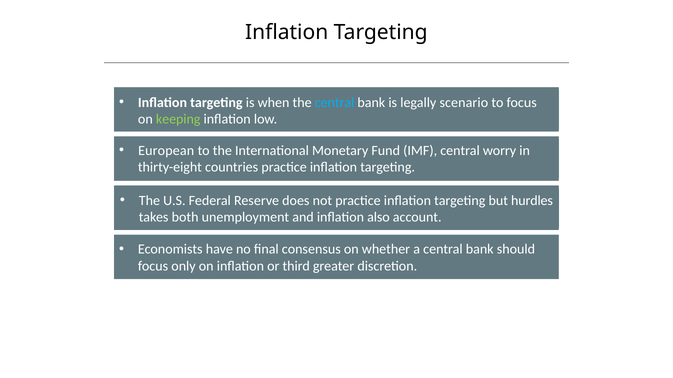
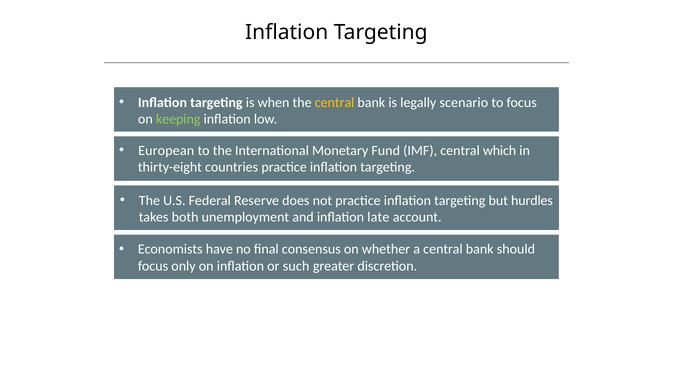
central colour: light blue -> yellow (335, 103)
worry: worry -> which (500, 151)
also: also -> late (378, 218)
third: third -> such (296, 266)
